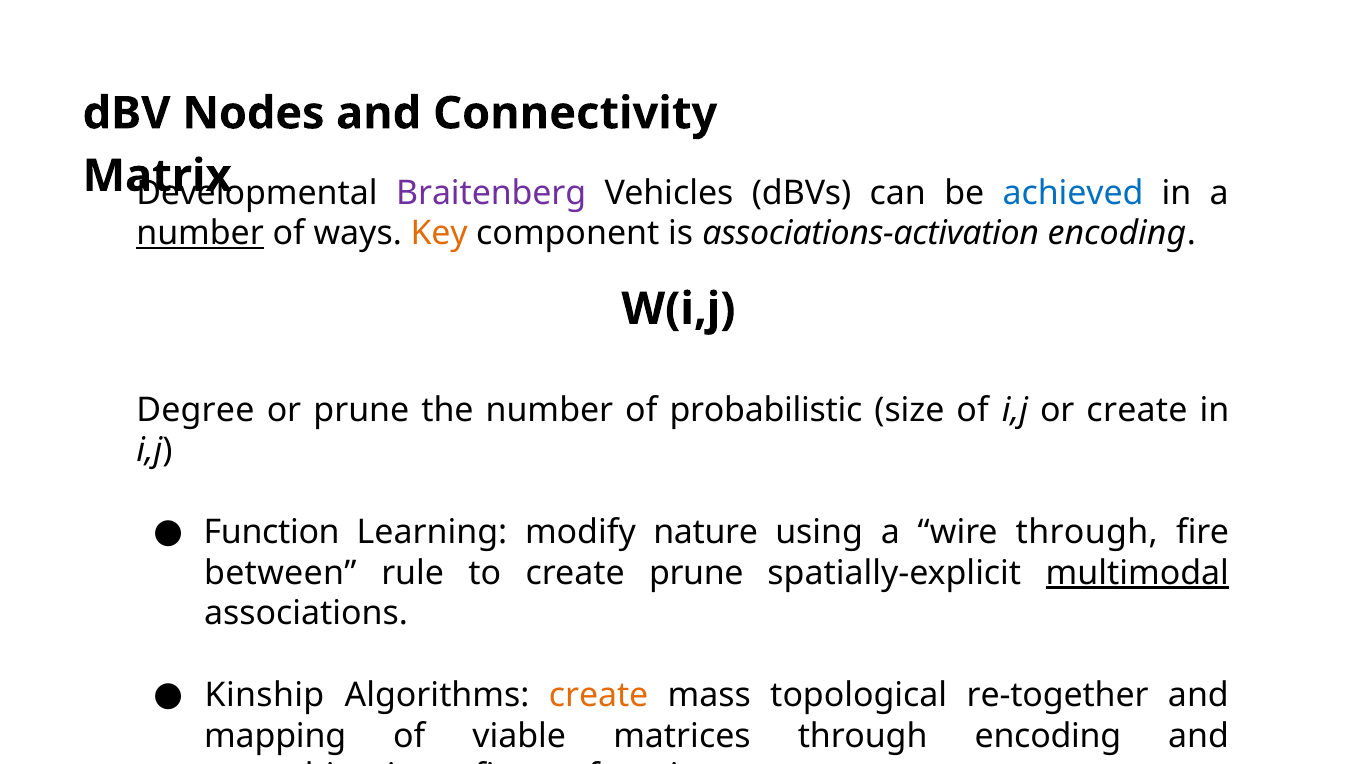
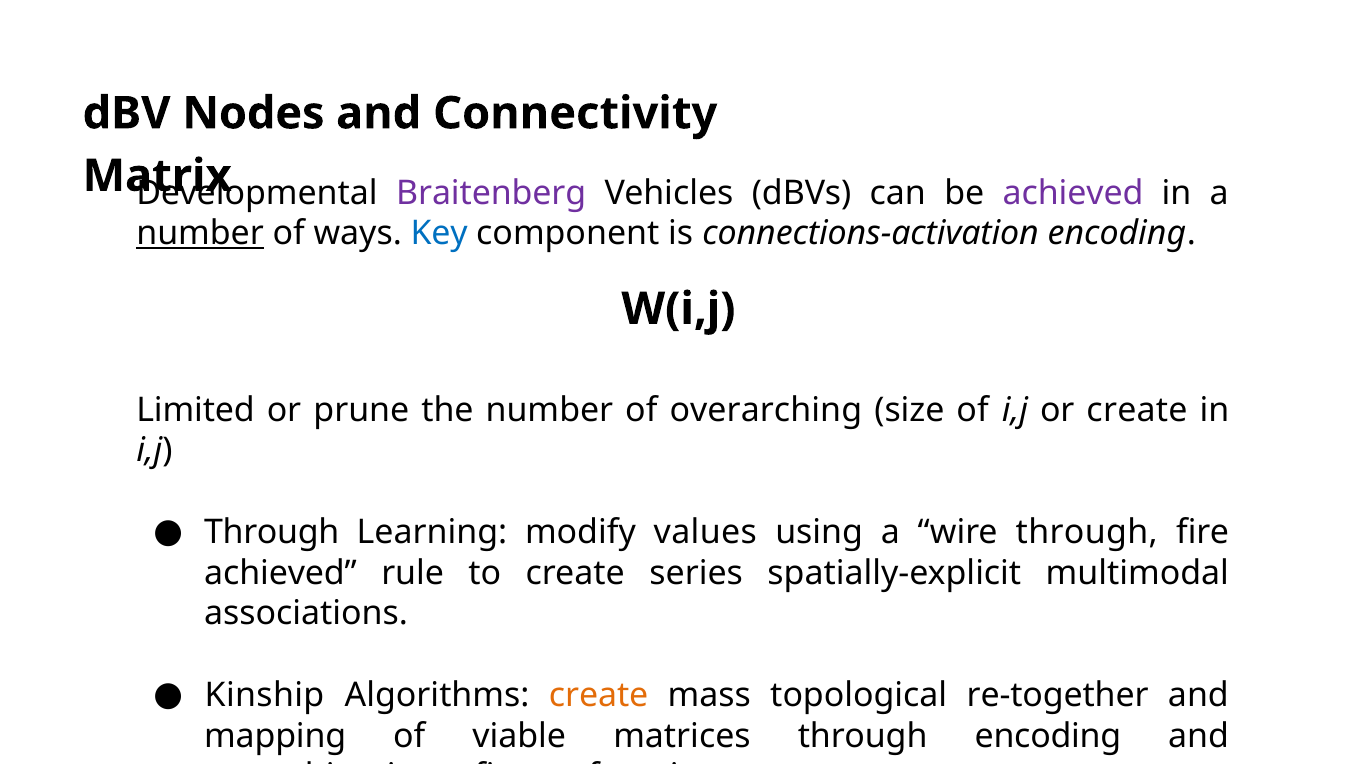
achieved colour: blue -> purple (1073, 193)
Key colour: orange -> blue (439, 233)
associations-activation: associations-activation -> connections-activation (871, 233)
Degree: Degree -> Limited (196, 410)
probabilistic: probabilistic -> overarching (766, 410)
Function: Function -> Through (272, 532)
nature: nature -> values (705, 532)
between: between -> achieved (281, 572)
create prune: prune -> series (696, 572)
multimodal underline: present -> none (1137, 572)
